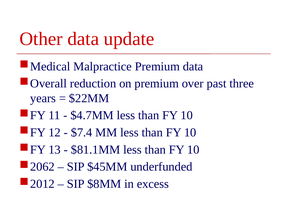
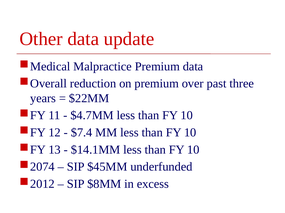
$81.1MM: $81.1MM -> $14.1MM (96, 150)
2062: 2062 -> 2074 (42, 167)
